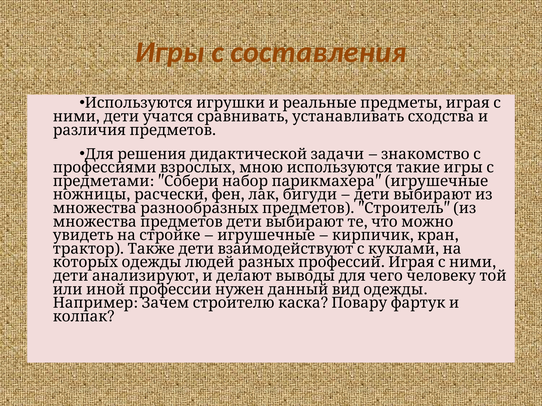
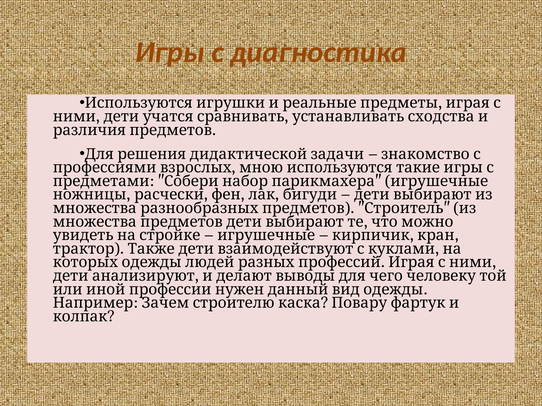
составления: составления -> диагностика (319, 52)
